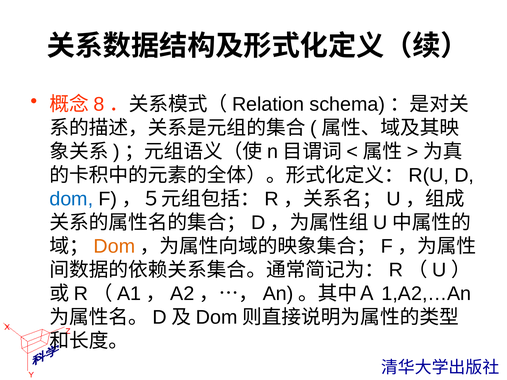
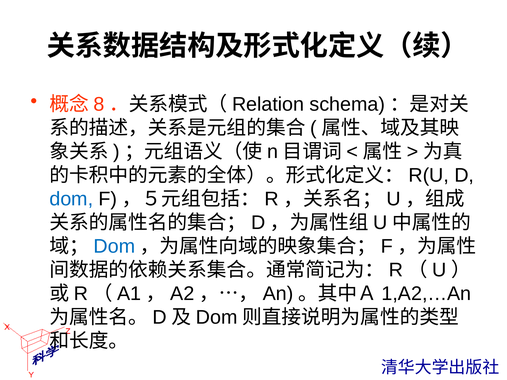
Dom colour: orange -> blue (114, 247)
